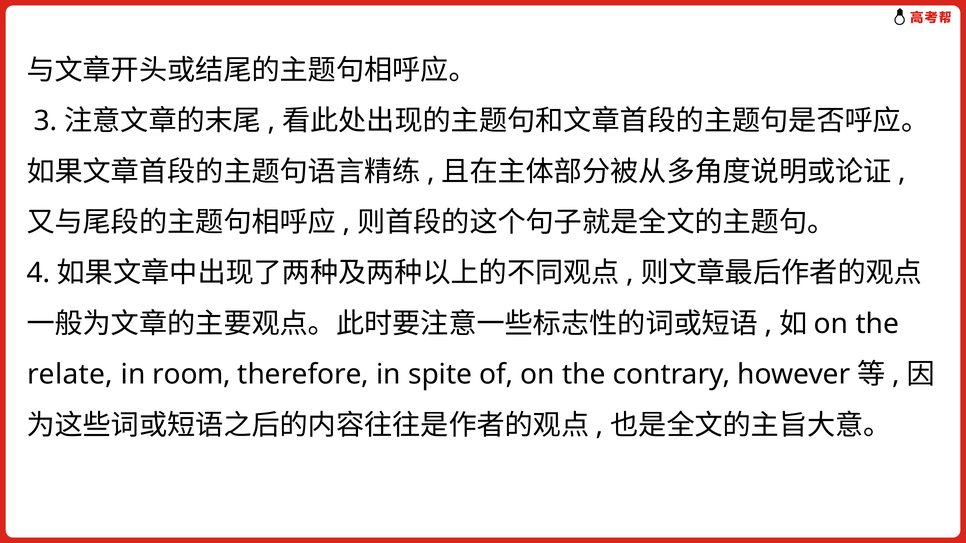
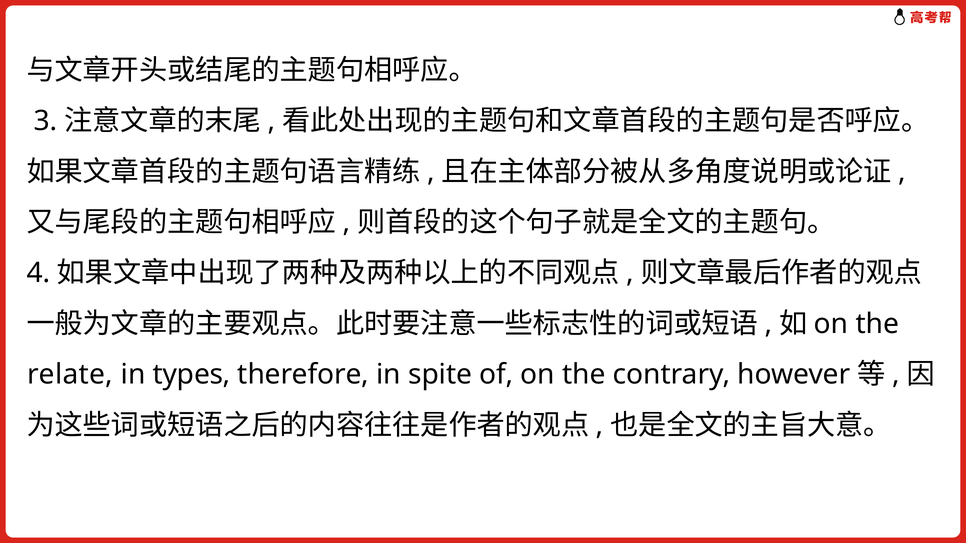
room: room -> types (192, 375)
